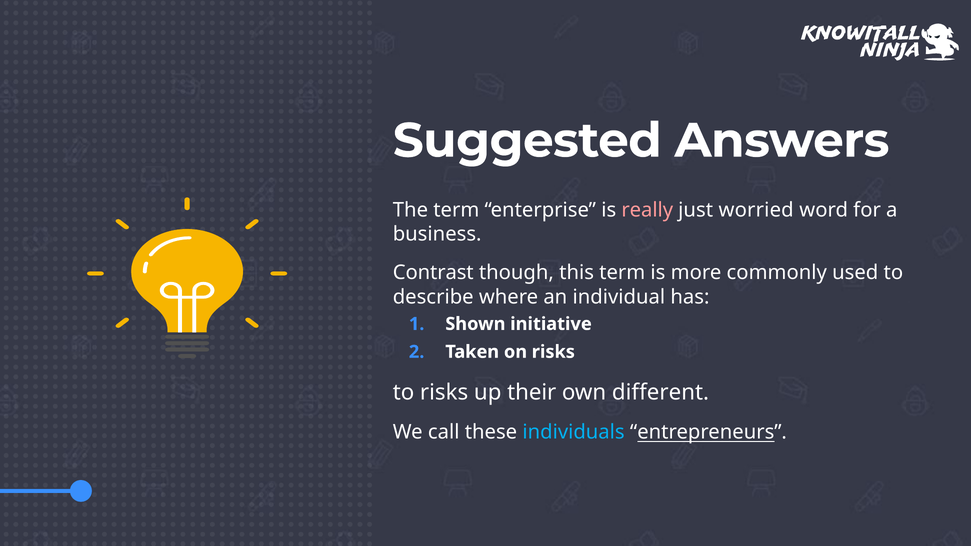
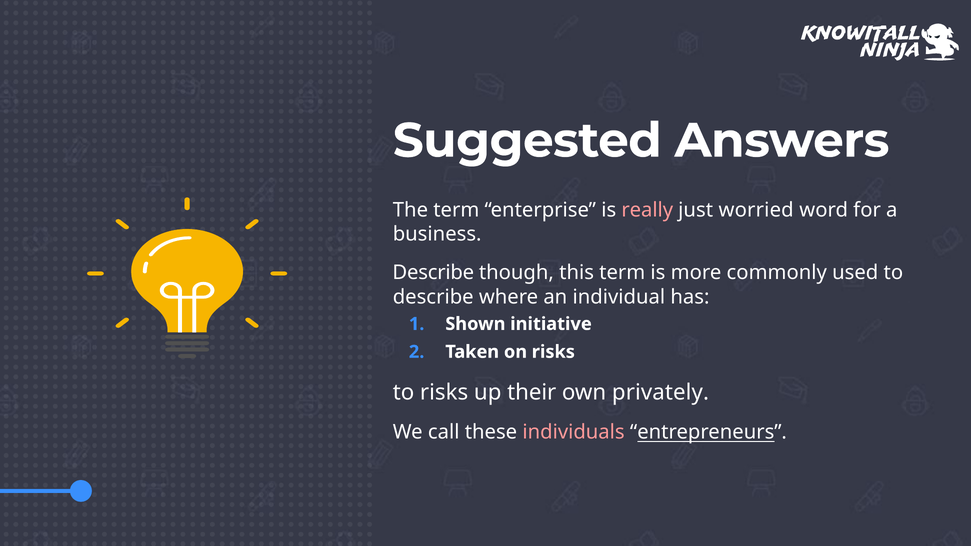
Contrast: Contrast -> Describe (433, 273)
different: different -> privately (660, 393)
individuals colour: light blue -> pink (574, 432)
